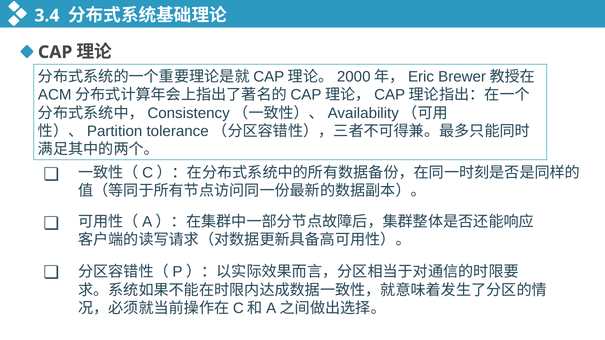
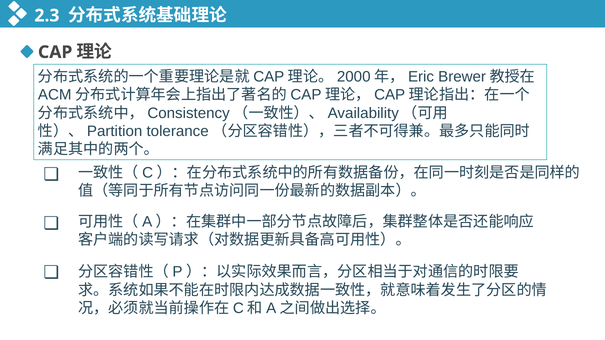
3.4: 3.4 -> 2.3 (47, 16)
